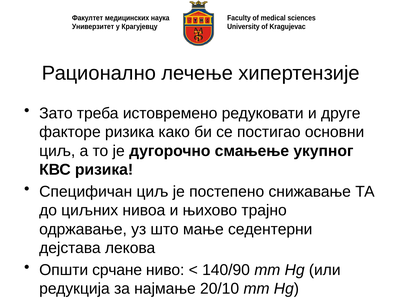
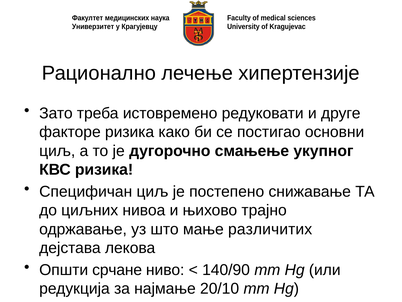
седентерни: седентерни -> различитих (270, 229)
